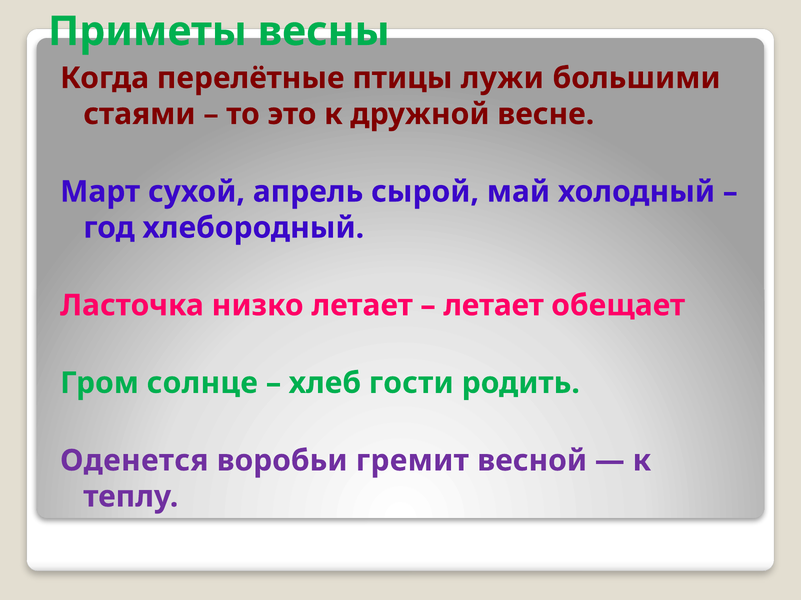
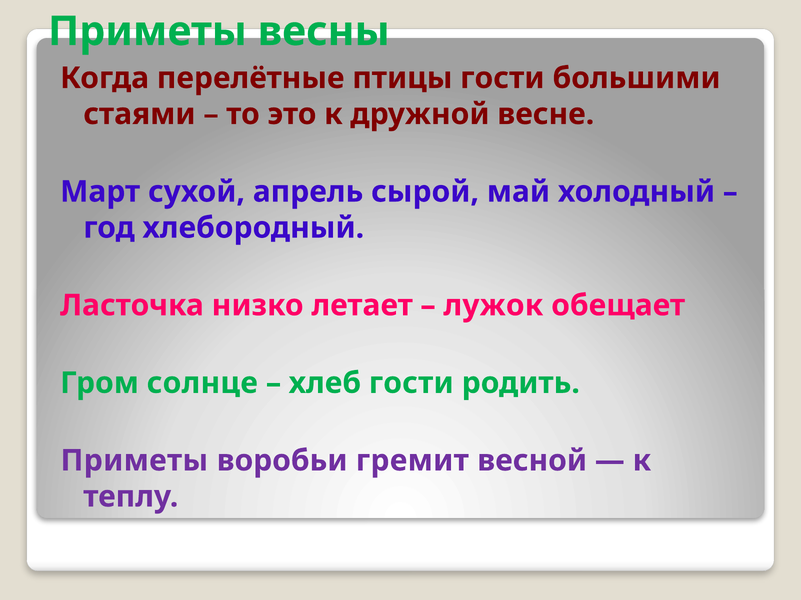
птицы лужи: лужи -> гости (502, 78)
летает: летает -> лужок (493, 306)
Оденется: Оденется -> Приметы (134, 461)
